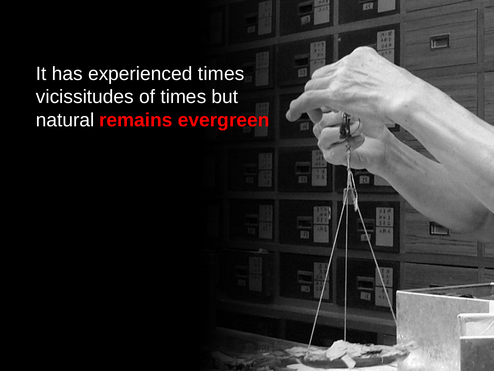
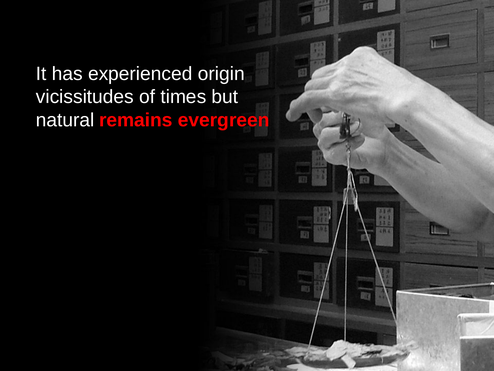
experienced times: times -> origin (221, 74)
